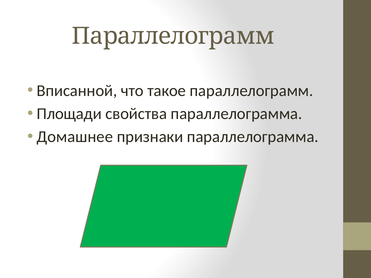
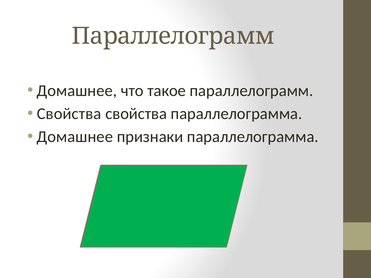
Вписанной: Вписанной -> Домашнее (77, 91)
Площади: Площади -> Свойства (69, 114)
